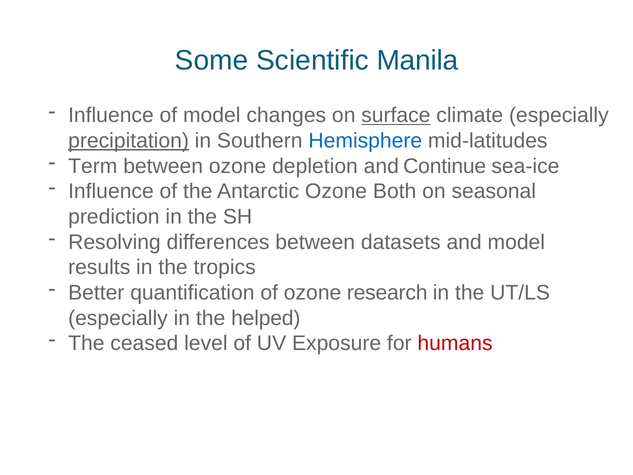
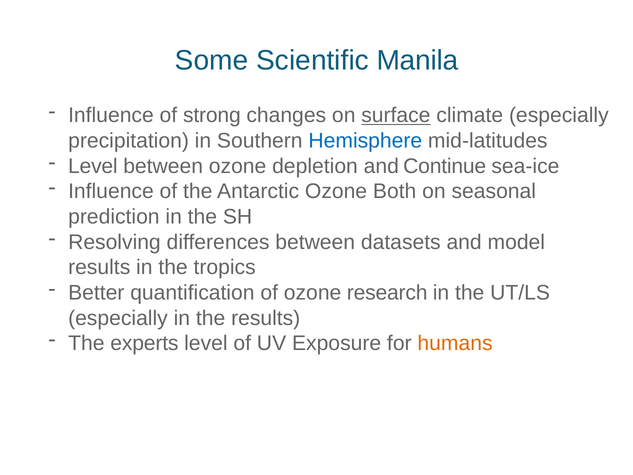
of model: model -> strong (212, 115)
precipitation underline: present -> none (129, 141)
Term: Term -> Level (93, 166)
the helped: helped -> results (266, 318)
ceased: ceased -> experts (144, 343)
humans colour: red -> orange (455, 343)
